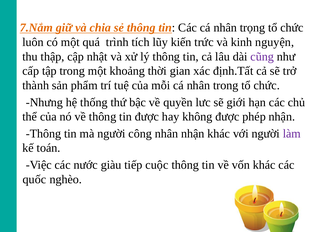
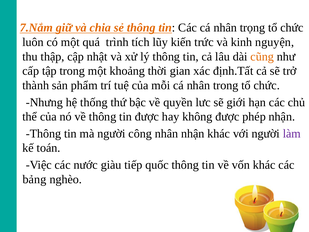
cũng colour: purple -> orange (262, 56)
cuộc: cuộc -> quốc (157, 165)
quốc: quốc -> bảng (34, 179)
